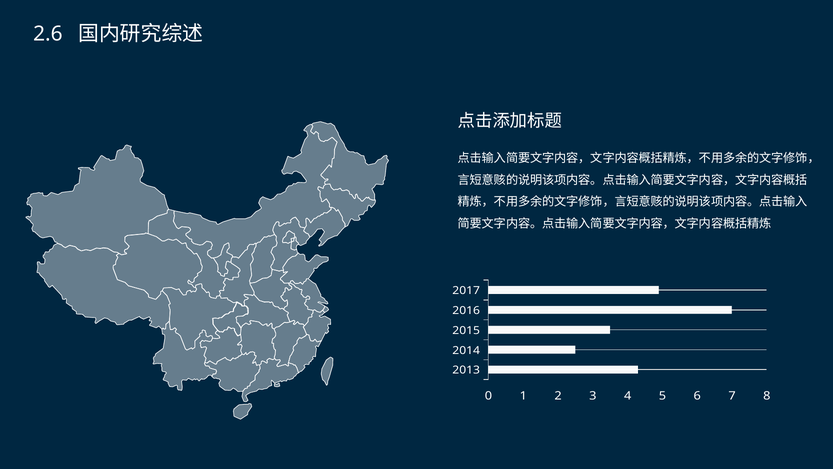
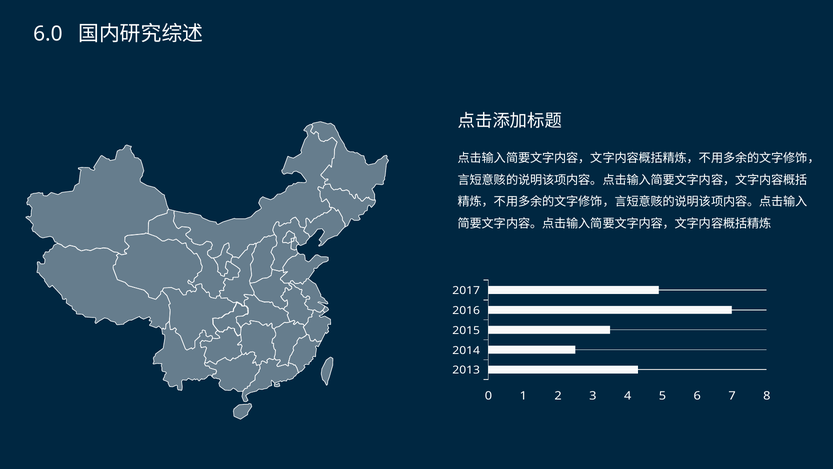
2.6: 2.6 -> 6.0 (48, 34)
